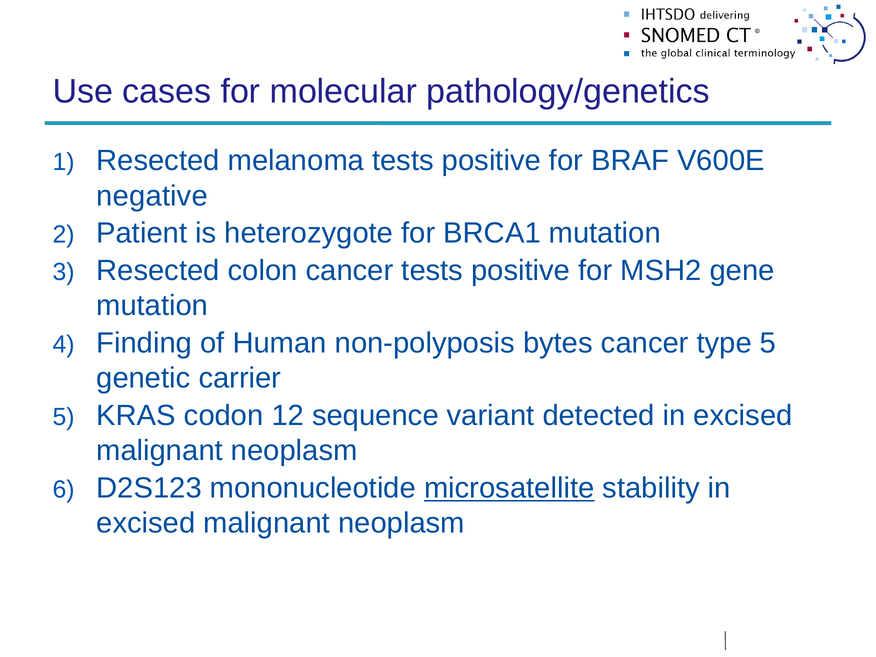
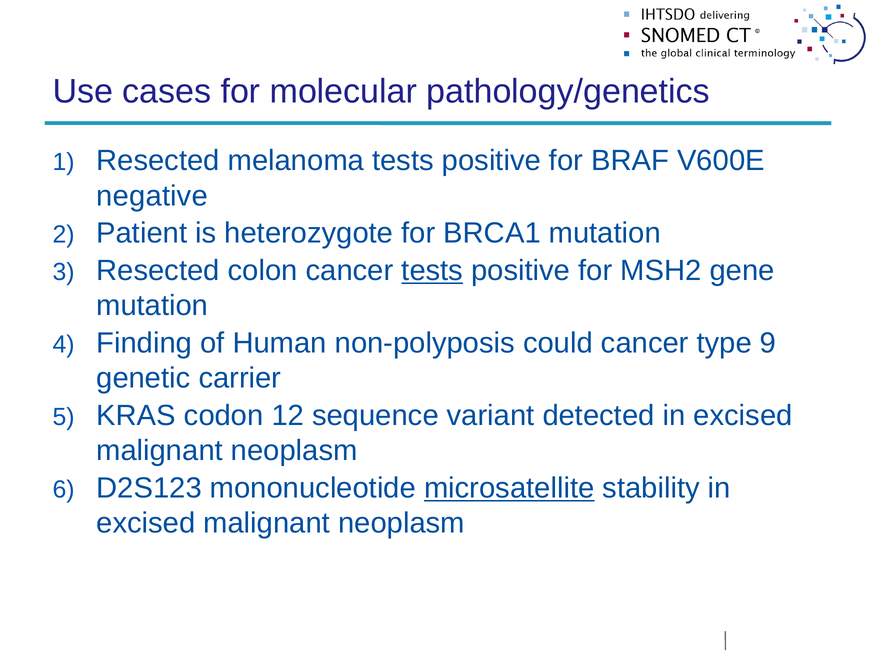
tests underline: none -> present (432, 271)
bytes: bytes -> could (558, 343)
type 5: 5 -> 9 (768, 343)
